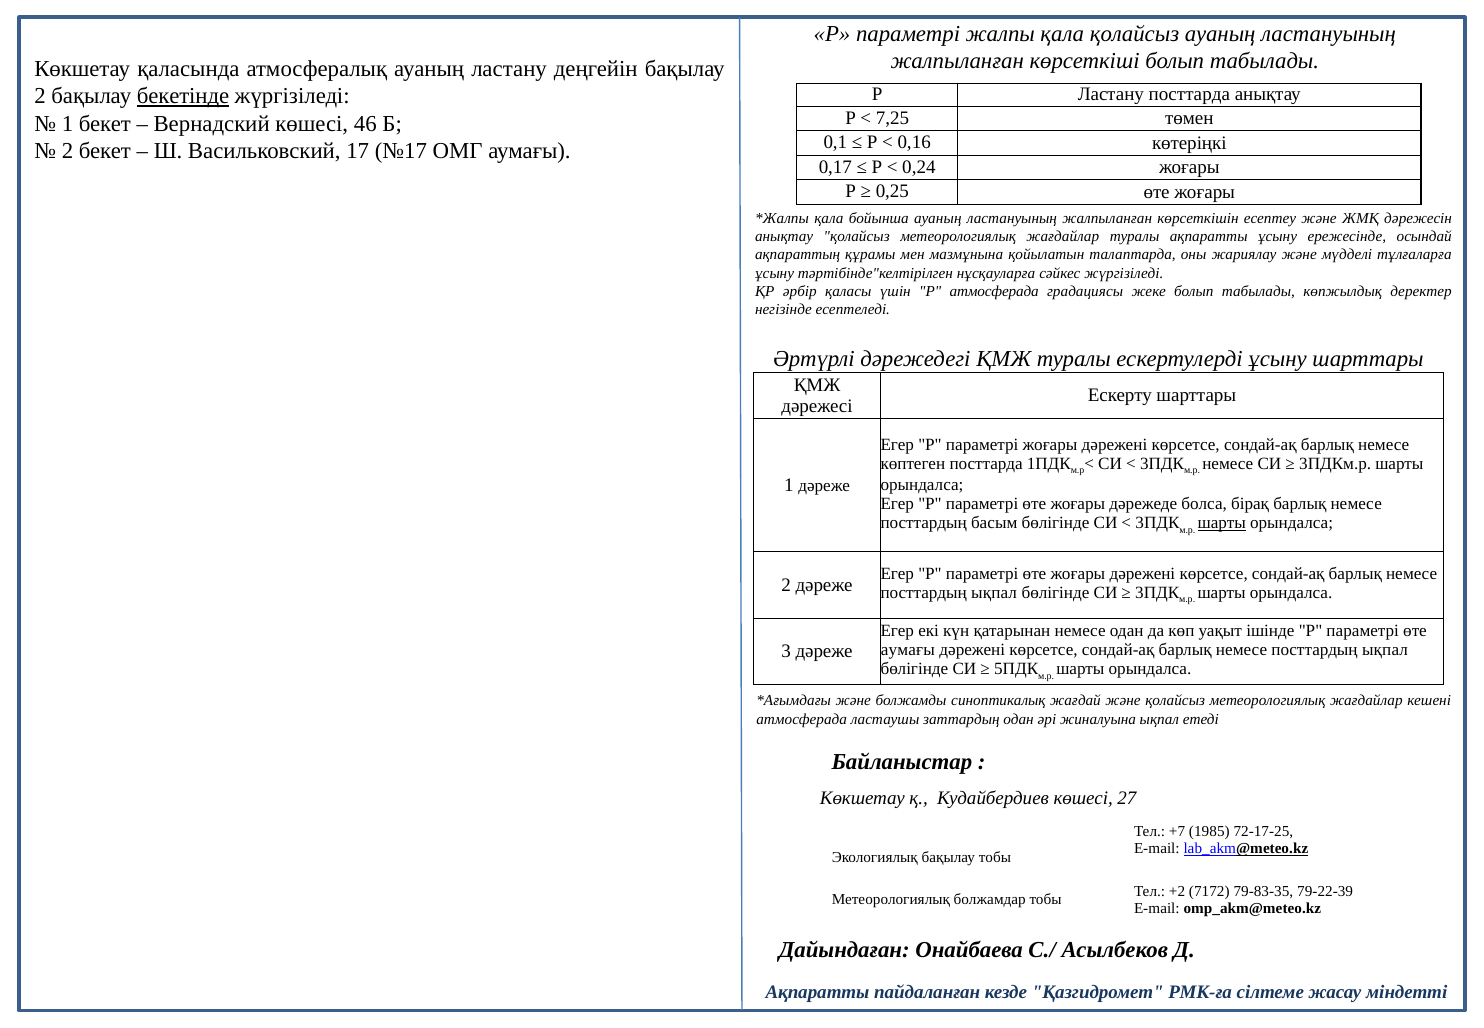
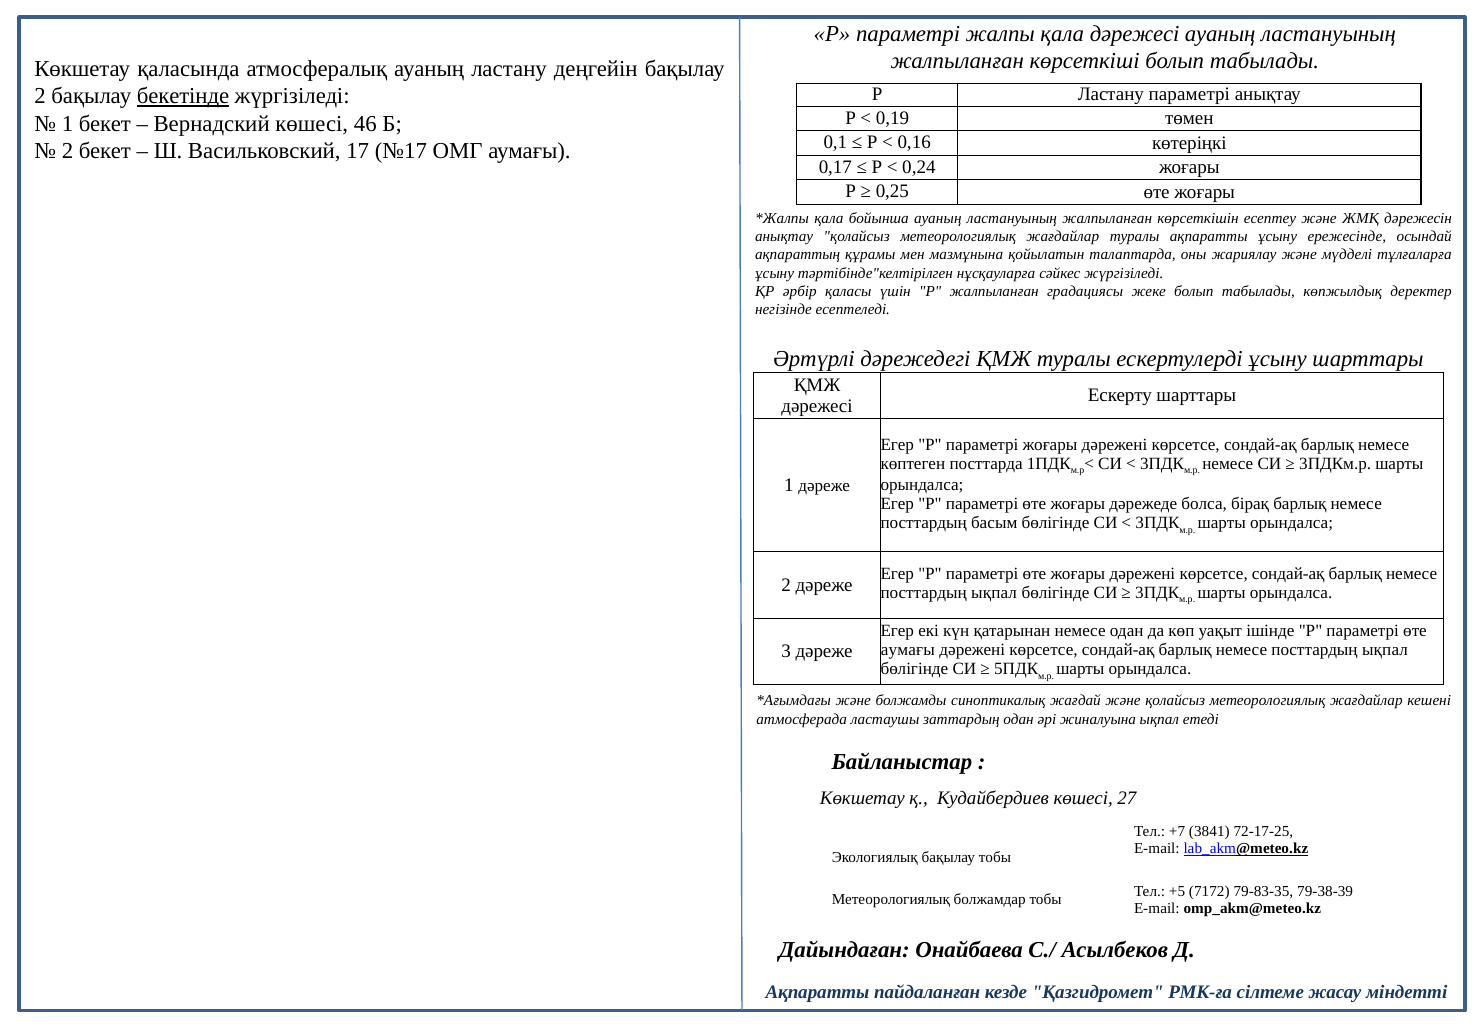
қала қолайсыз: қолайсыз -> дәрежесі (1135, 34)
Ластану посттарда: посттарда -> параметрі (1189, 95)
7,25: 7,25 -> 0,19 (893, 118)
Р атмосферада: атмосферада -> жалпыланған (994, 291)
шарты underline: present -> none (1222, 523)
1985: 1985 -> 3841 (1209, 831)
+2: +2 -> +5 (1177, 891)
79-22-39: 79-22-39 -> 79-38-39 (1325, 891)
